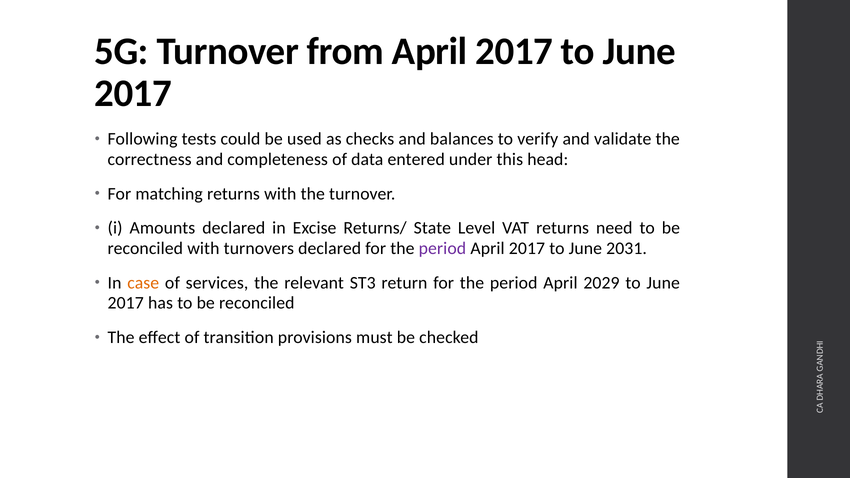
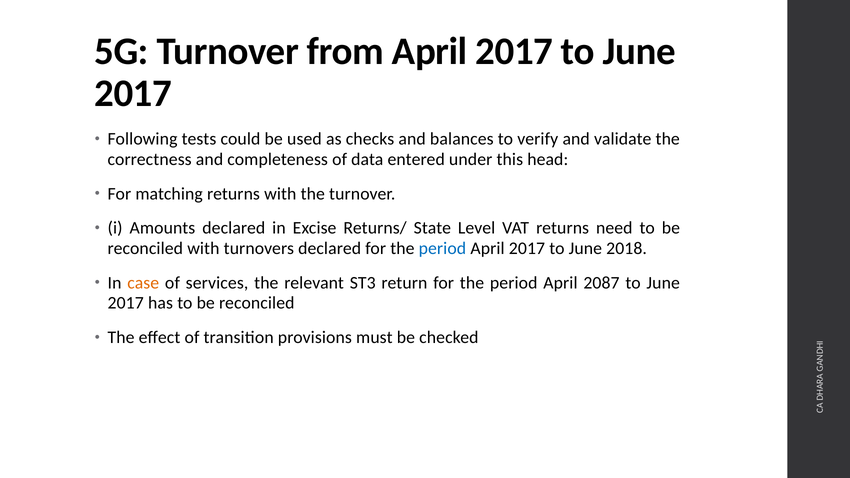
period colour: purple -> blue (442, 248)
2031: 2031 -> 2018 (627, 248)
2029: 2029 -> 2087 (602, 283)
